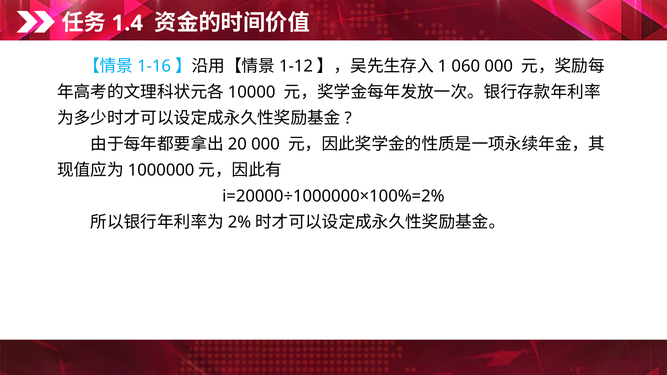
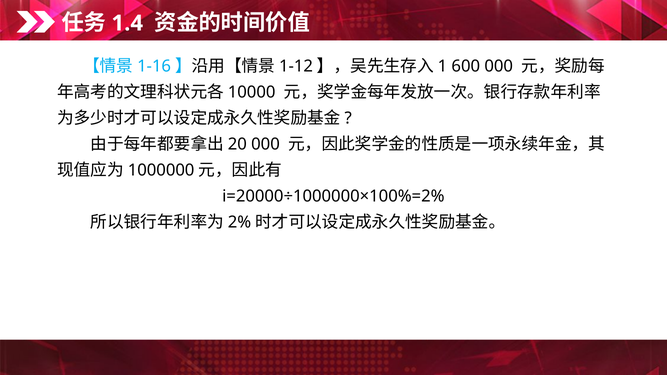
060: 060 -> 600 (466, 66)
